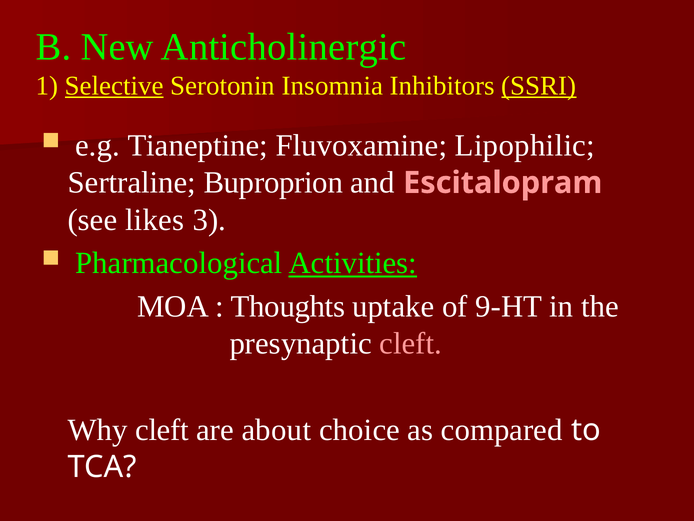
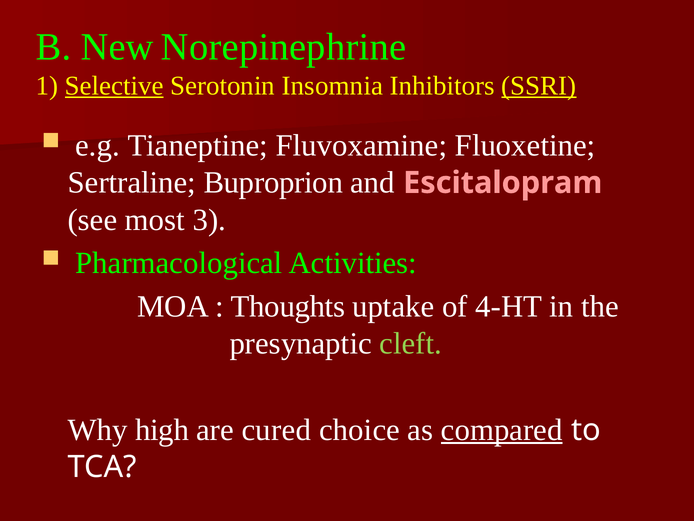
Anticholinergic: Anticholinergic -> Norepinephrine (284, 47)
Lipophilic: Lipophilic -> Fluoxetine (525, 146)
likes: likes -> most (155, 220)
Activities underline: present -> none (353, 263)
9-HT: 9-HT -> 4-HT (509, 306)
cleft colour: pink -> light green (411, 343)
Why cleft: cleft -> high (162, 429)
about: about -> cured (276, 429)
compared underline: none -> present (502, 429)
